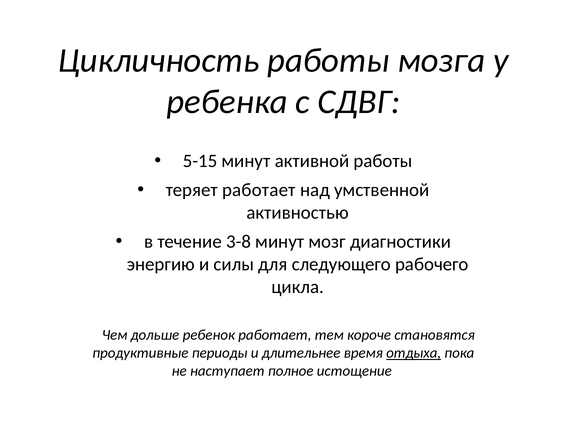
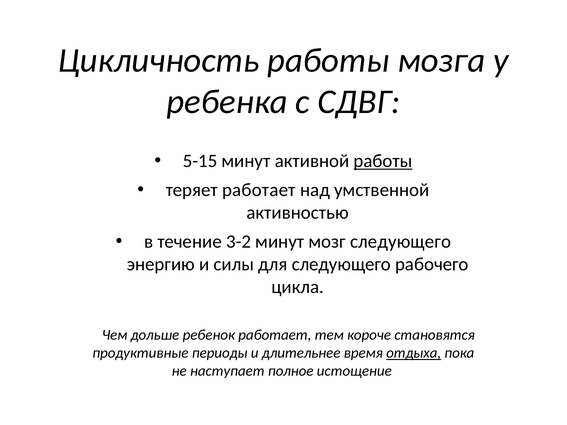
работы underline: none -> present (383, 161)
3-8: 3-8 -> 3-2 (239, 242)
мозг диагностики: диагностики -> следующего (401, 242)
